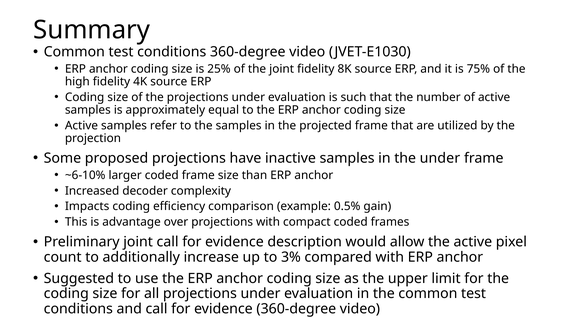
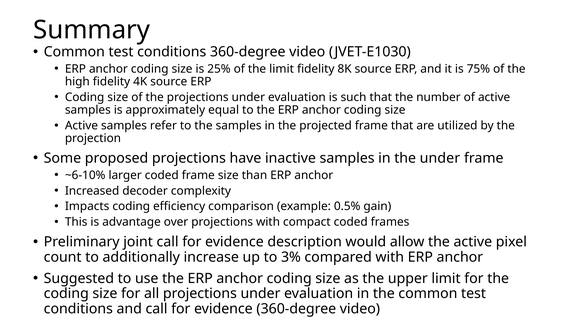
the joint: joint -> limit (282, 69)
